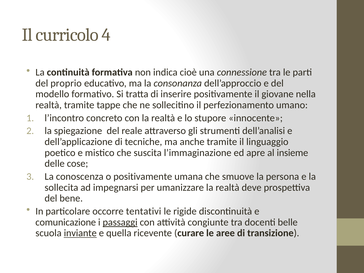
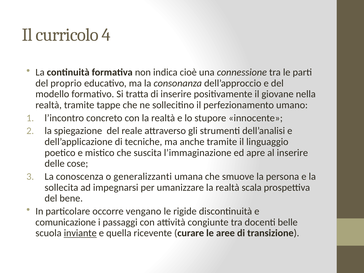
al insieme: insieme -> inserire (292, 153)
o positivamente: positivamente -> generalizzanti (143, 177)
deve: deve -> scala (252, 187)
tentativi: tentativi -> vengano (144, 211)
passaggi underline: present -> none (120, 222)
